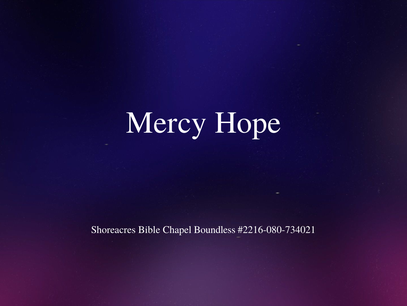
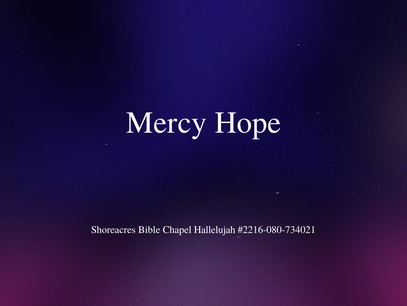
Boundless: Boundless -> Hallelujah (215, 229)
